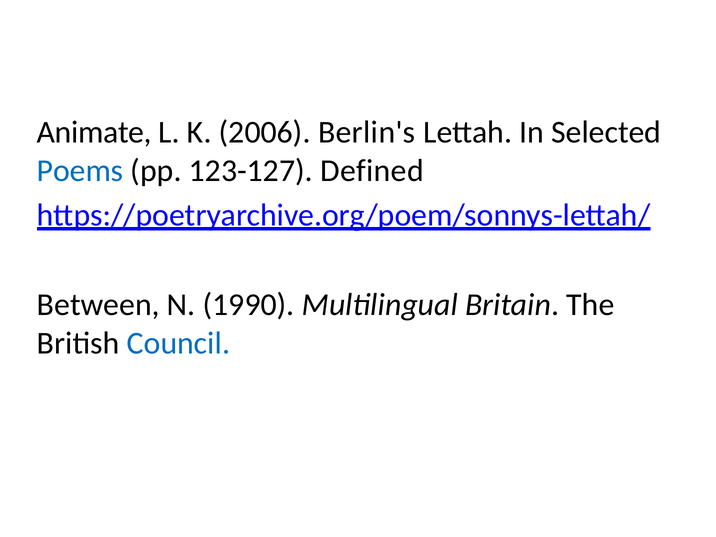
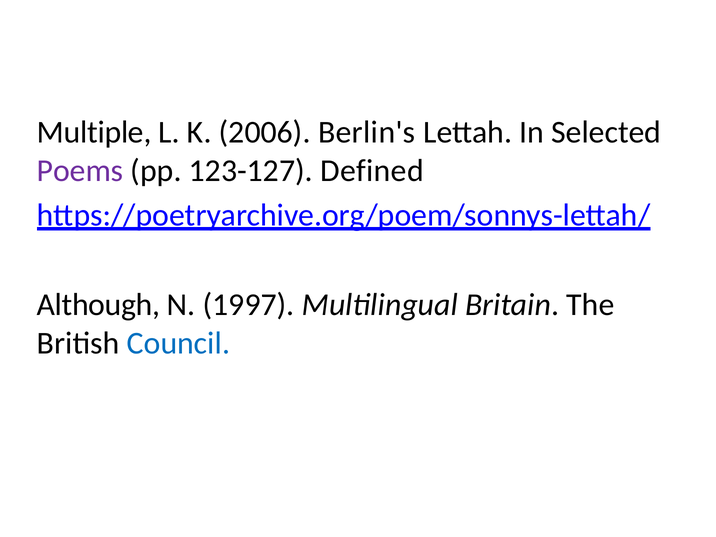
Animate: Animate -> Multiple (94, 132)
Poems colour: blue -> purple (80, 170)
Between: Between -> Although (98, 305)
1990: 1990 -> 1997 (249, 305)
